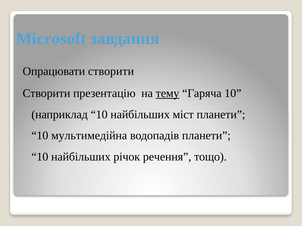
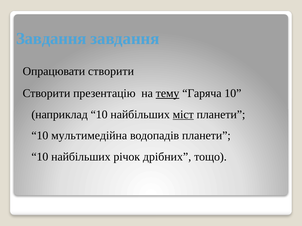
Microsoft: Microsoft -> Завдання (51, 39)
міст underline: none -> present (183, 115)
речення: речення -> дрібних (167, 157)
